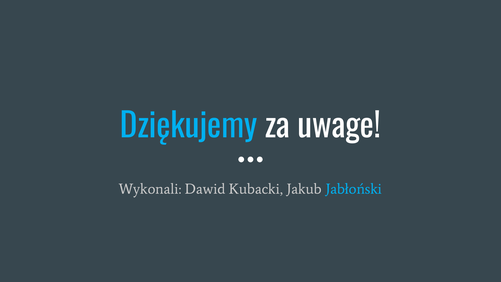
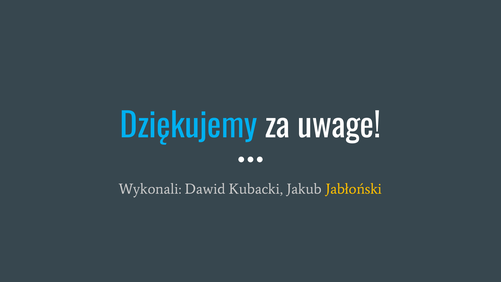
Jabłoński colour: light blue -> yellow (354, 189)
